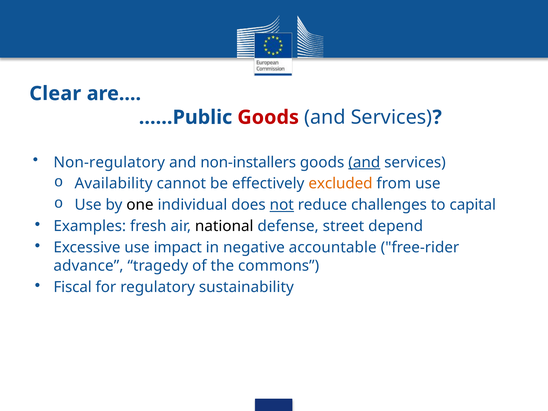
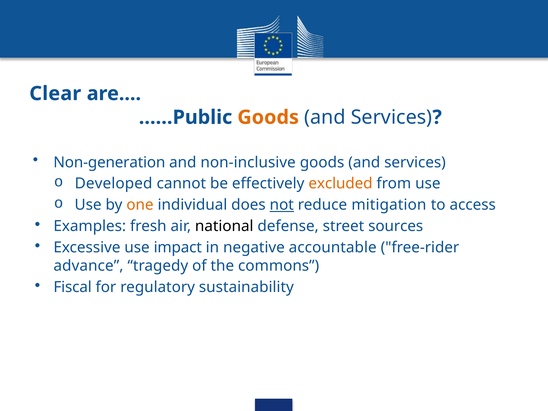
Goods colour: red -> orange (268, 117)
Non-regulatory: Non-regulatory -> Non-generation (109, 162)
non-installers: non-installers -> non-inclusive (248, 162)
and underline: present -> none (364, 162)
Availability: Availability -> Developed (114, 184)
one colour: black -> orange (140, 205)
challenges: challenges -> mitigation (389, 205)
capital: capital -> access (473, 205)
depend: depend -> sources (396, 226)
